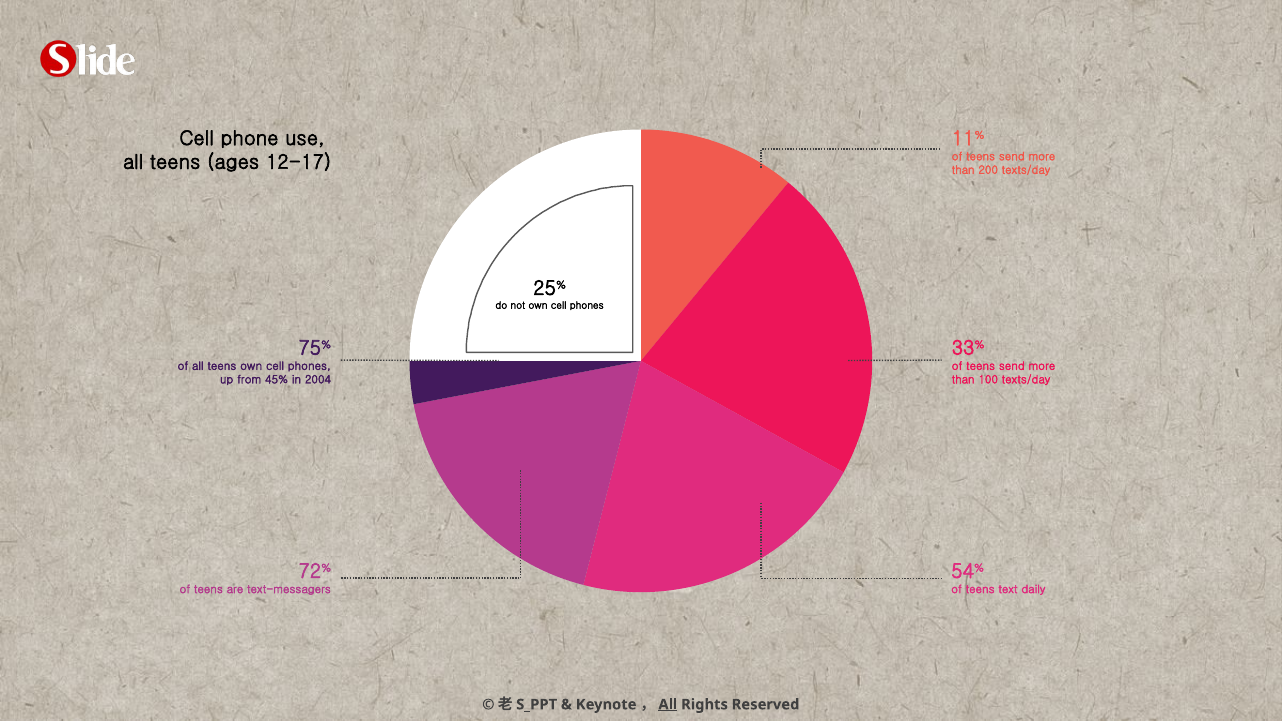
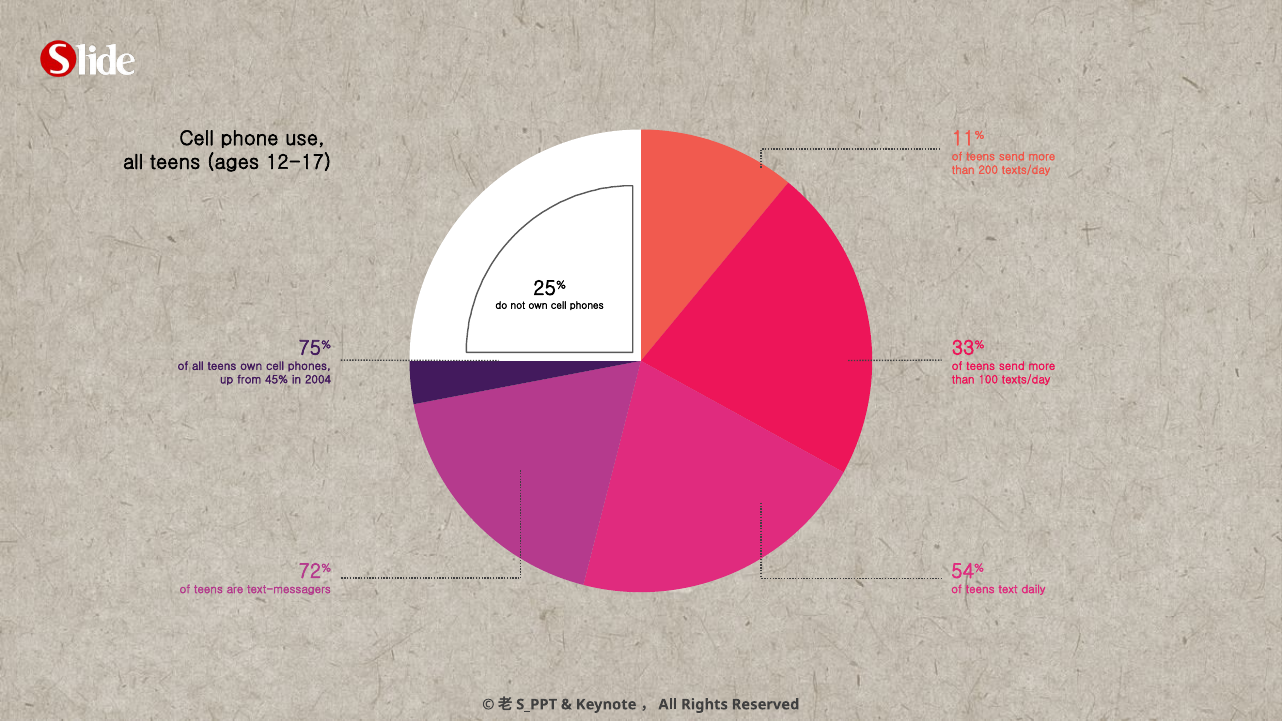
All underline: present -> none (668, 704)
